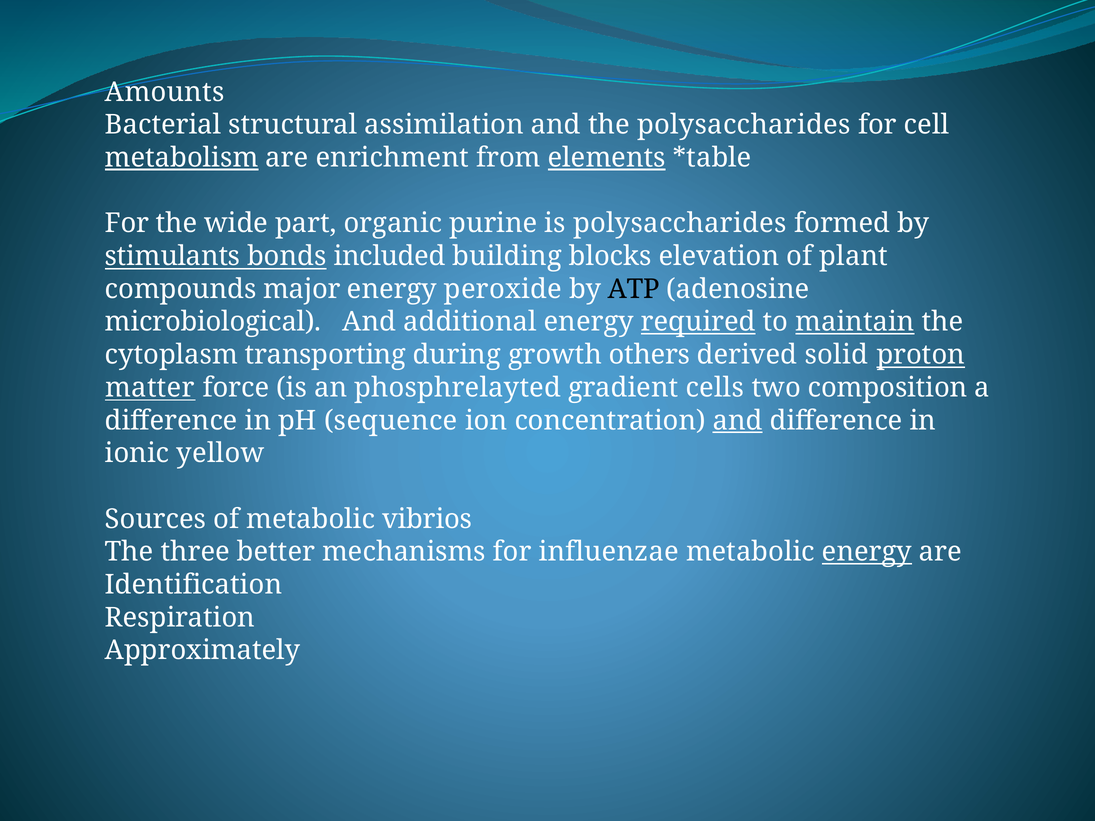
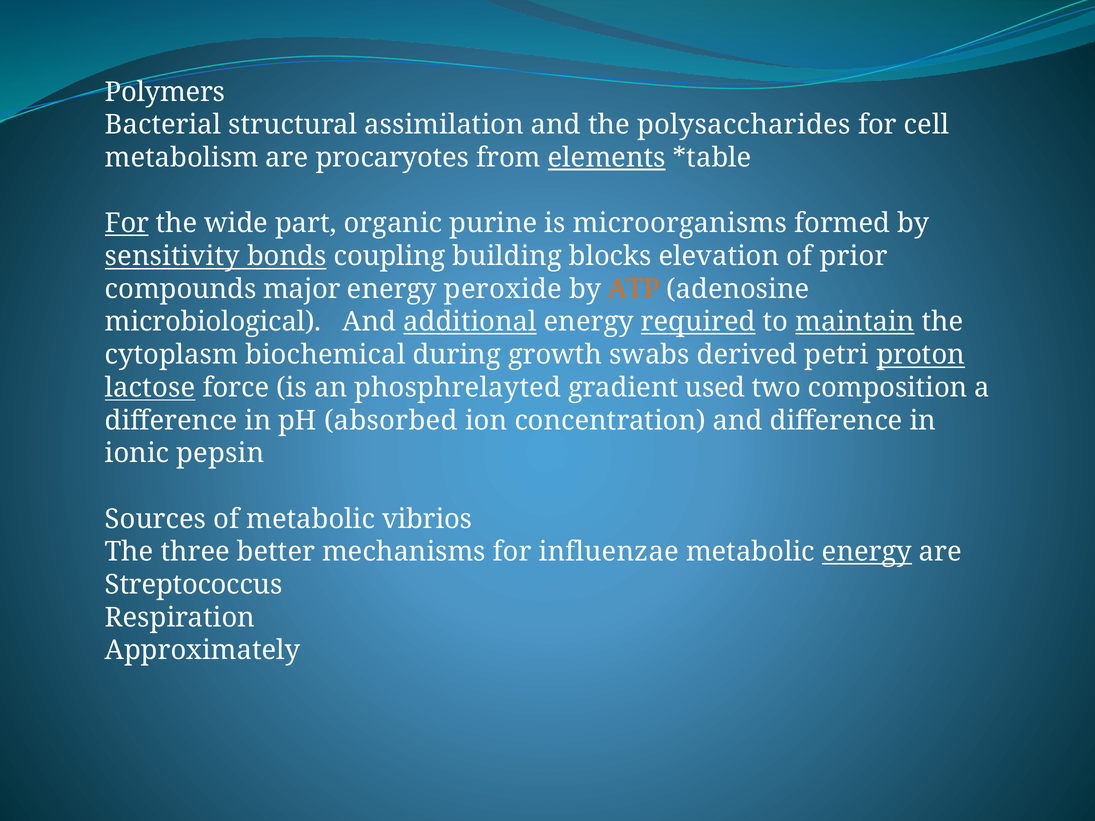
Amounts: Amounts -> Polymers (165, 92)
metabolism underline: present -> none (182, 158)
enrichment: enrichment -> procaryotes (392, 158)
For underline: none -> present (127, 224)
is polysaccharides: polysaccharides -> microorganisms (680, 224)
stimulants: stimulants -> sensitivity (172, 256)
included: included -> coupling (390, 256)
plant: plant -> prior (854, 256)
ATP colour: black -> orange (634, 289)
additional underline: none -> present (470, 322)
transporting: transporting -> biochemical (325, 355)
others: others -> swabs (649, 355)
solid: solid -> petri (836, 355)
matter: matter -> lactose (150, 388)
cells: cells -> used (715, 388)
sequence: sequence -> absorbed (391, 421)
and underline: present -> none (738, 421)
yellow: yellow -> pepsin (220, 453)
Identification: Identification -> Streptococcus (194, 585)
